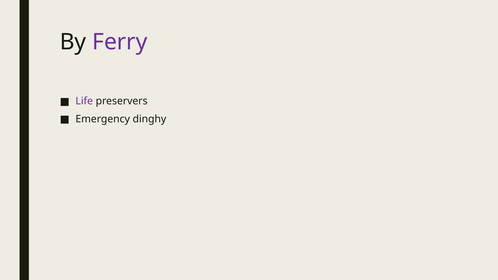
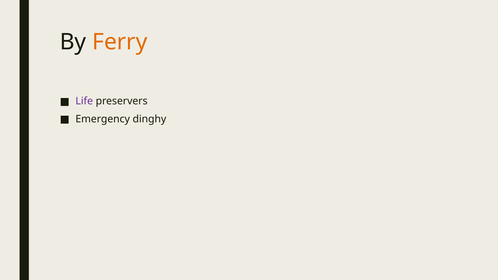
Ferry colour: purple -> orange (120, 42)
